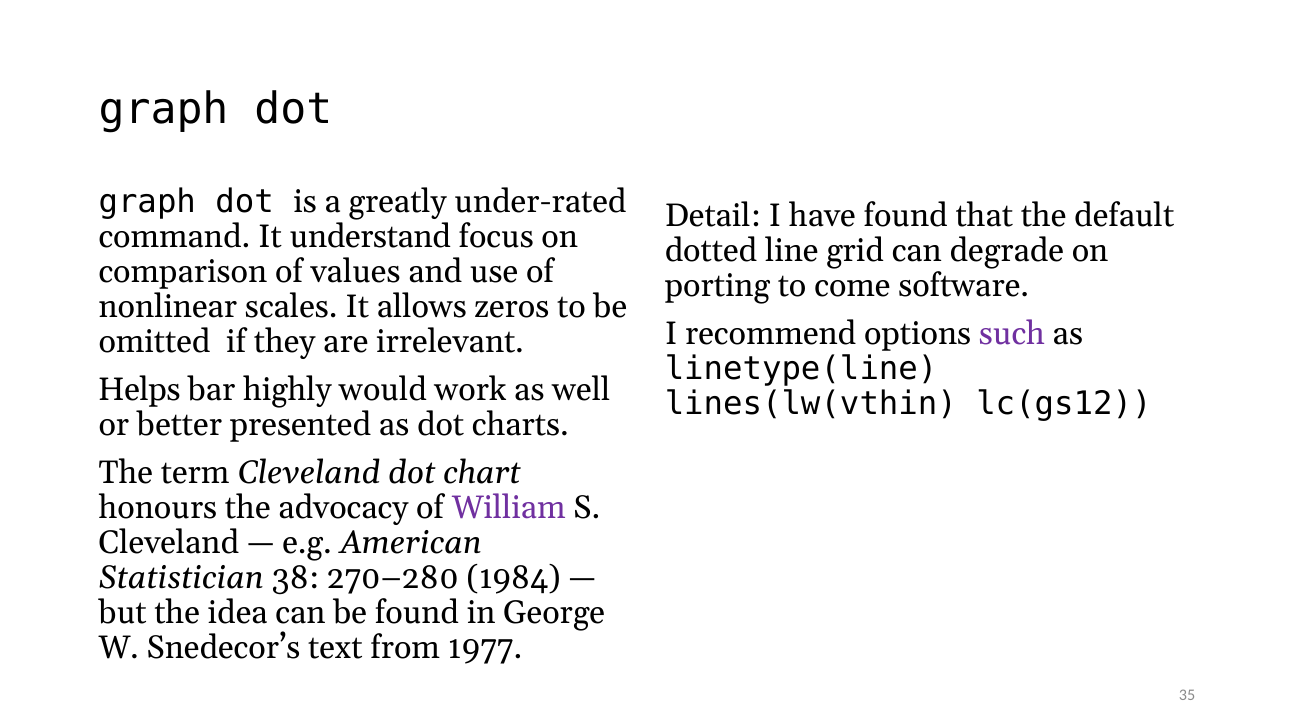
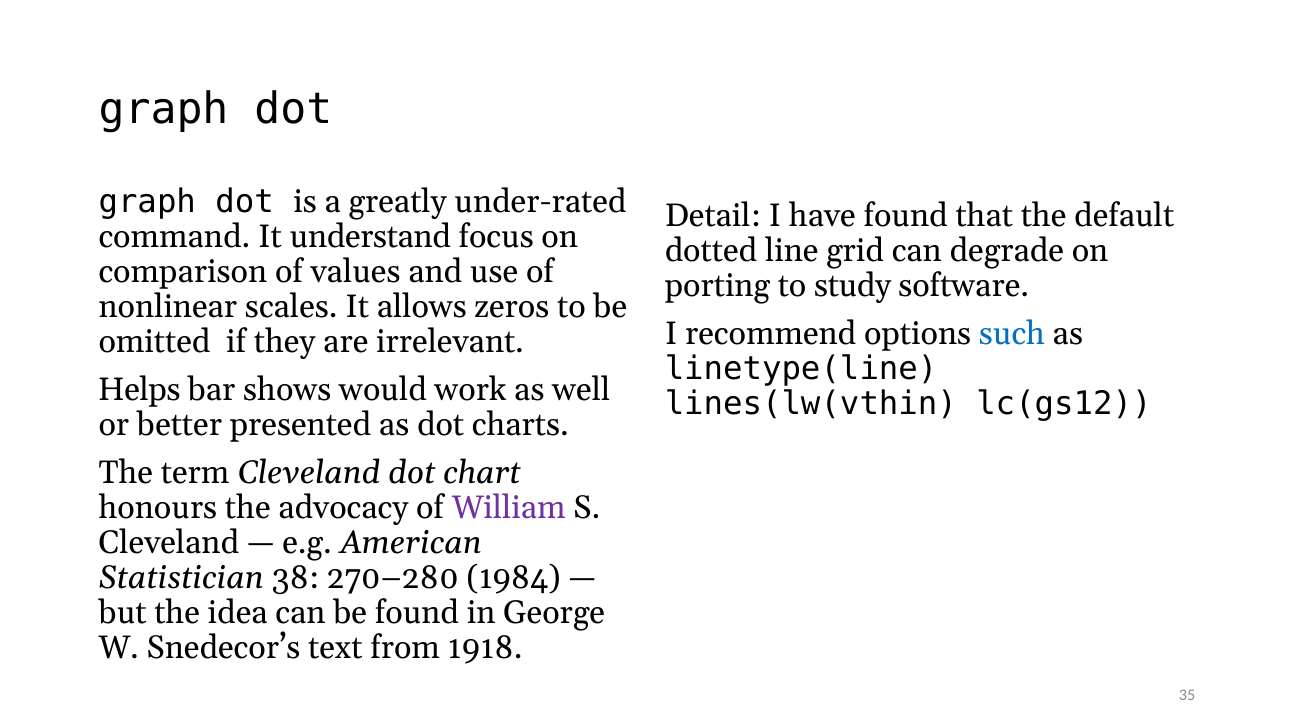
come: come -> study (853, 286)
such colour: purple -> blue (1012, 334)
highly: highly -> shows (287, 390)
1977: 1977 -> 1918 (485, 648)
